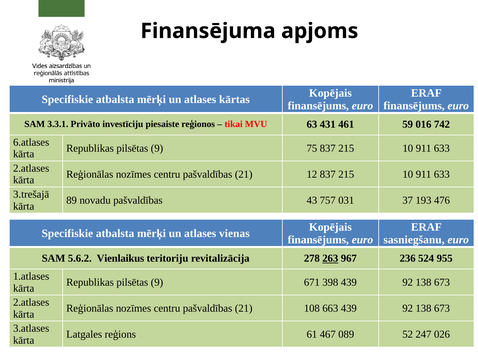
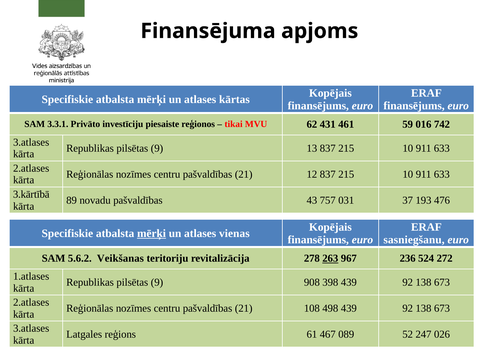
63: 63 -> 62 (312, 124)
6.atlases: 6.atlases -> 3.atlases (31, 142)
75: 75 -> 13 (312, 148)
3.trešajā: 3.trešajā -> 3.kārtībā (31, 194)
mērķi underline: none -> present (152, 233)
Vienlaikus: Vienlaikus -> Veikšanas (120, 258)
955: 955 -> 272 (445, 258)
671: 671 -> 908 (312, 282)
663: 663 -> 498 (330, 308)
